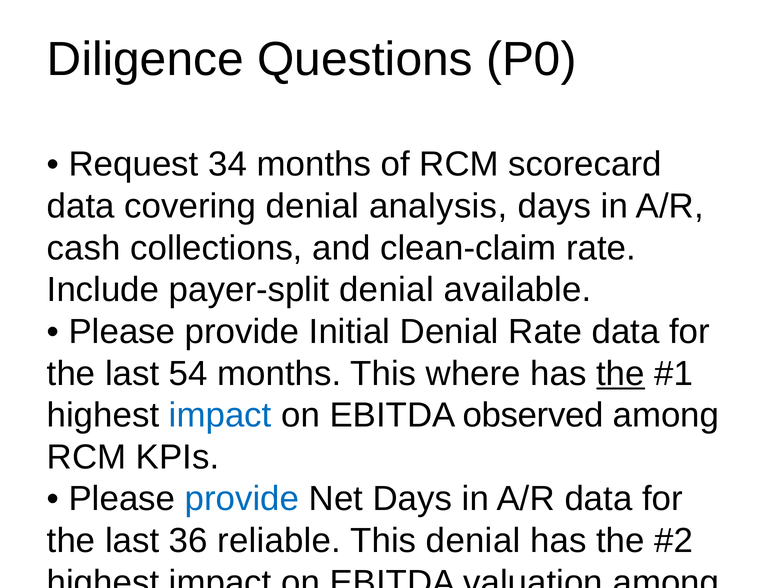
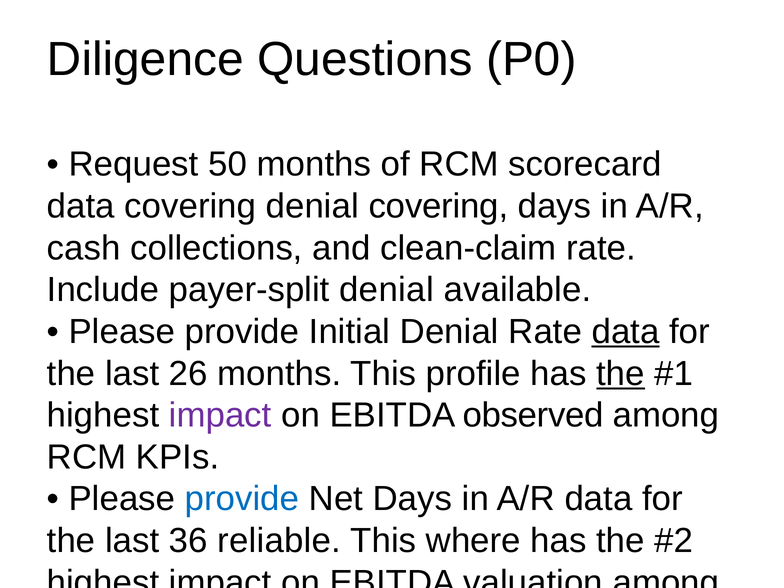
34: 34 -> 50 (228, 164)
denial analysis: analysis -> covering (438, 206)
data underline: none -> present (626, 332)
54: 54 -> 26 (188, 374)
where: where -> profile (473, 374)
impact colour: blue -> purple (220, 415)
This denial: denial -> where (473, 541)
